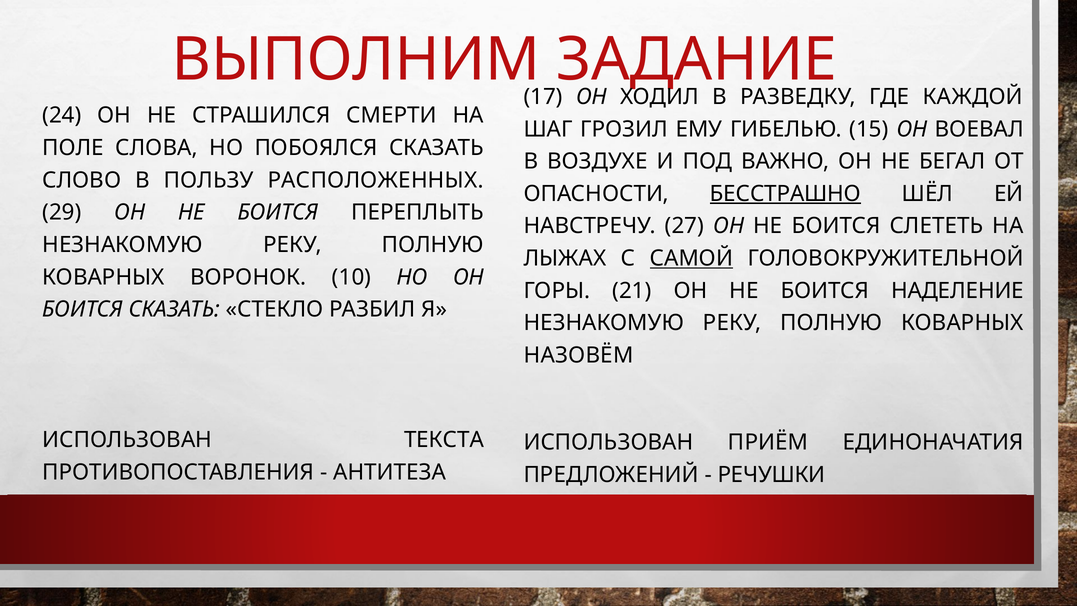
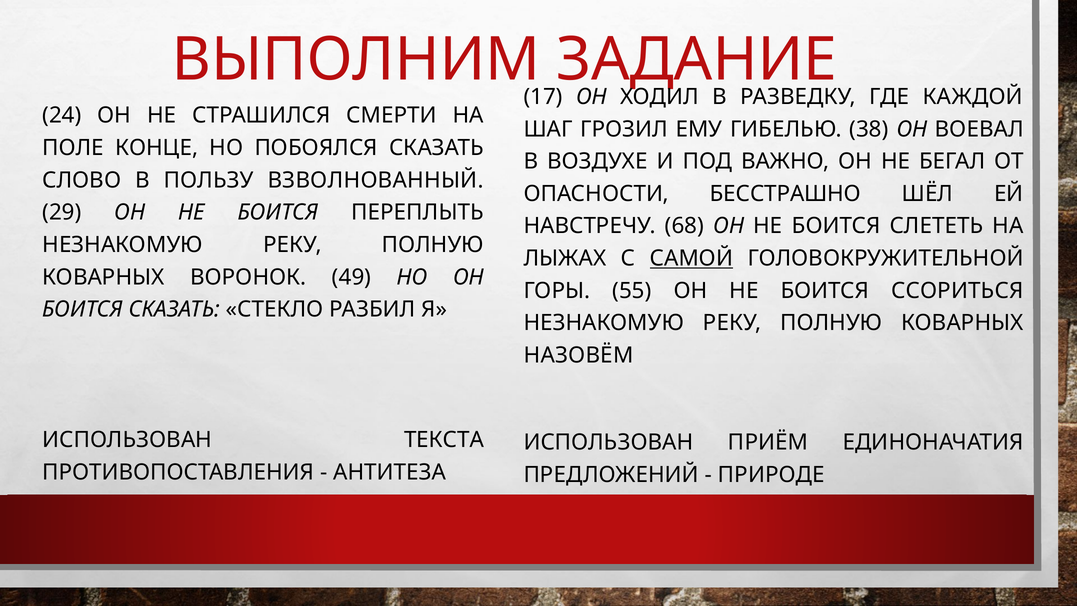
15: 15 -> 38 (869, 129)
СЛОВА: СЛОВА -> КОНЦЕ (157, 148)
РАСПОЛОЖЕННЫХ: РАСПОЛОЖЕННЫХ -> ВЗВОЛНОВАННЫЙ (376, 180)
БЕССТРАШНО underline: present -> none (785, 194)
27: 27 -> 68 (684, 226)
10: 10 -> 49 (352, 277)
21: 21 -> 55 (632, 291)
НАДЕЛЕНИЕ: НАДЕЛЕНИЕ -> ССОРИТЬСЯ (957, 291)
РЕЧУШКИ: РЕЧУШКИ -> ПРИРОДЕ (771, 475)
